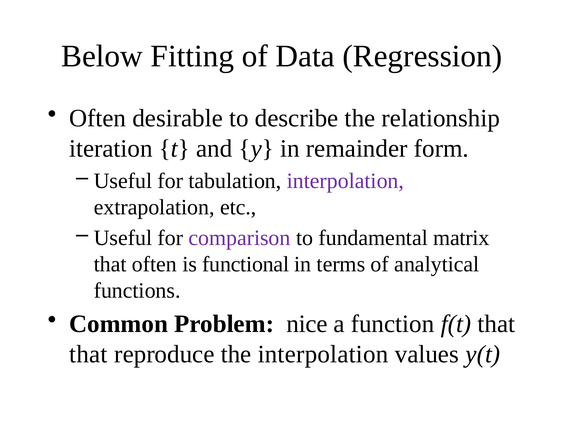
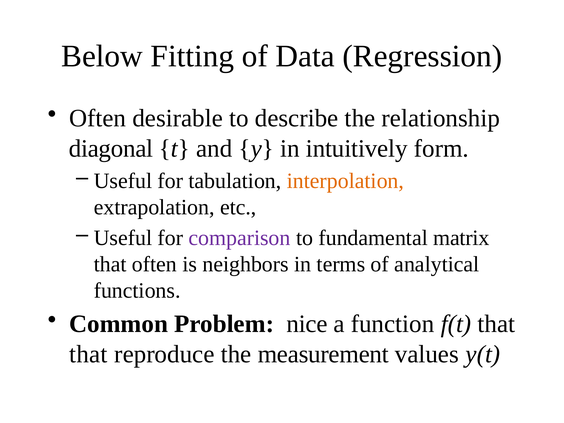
iteration: iteration -> diagonal (111, 148)
remainder: remainder -> intuitively (357, 148)
interpolation colour: purple -> orange (345, 181)
functional: functional -> neighbors (246, 264)
the interpolation: interpolation -> measurement (323, 354)
